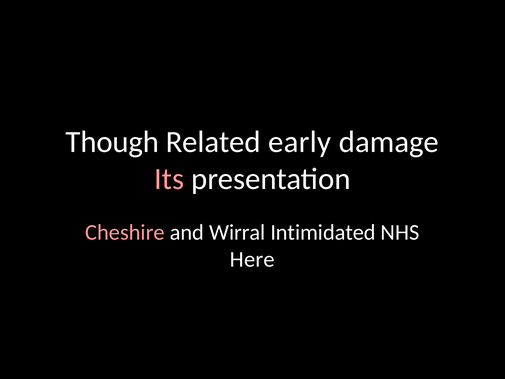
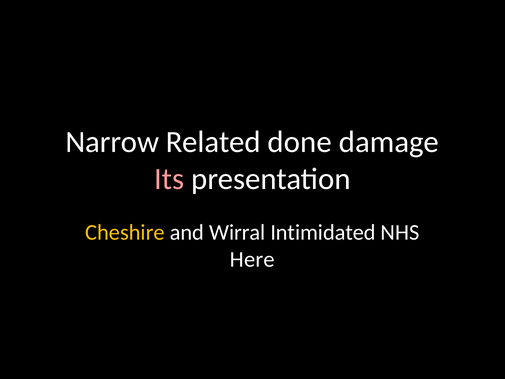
Though: Though -> Narrow (112, 142)
early: early -> done (300, 142)
Cheshire colour: pink -> yellow (125, 232)
